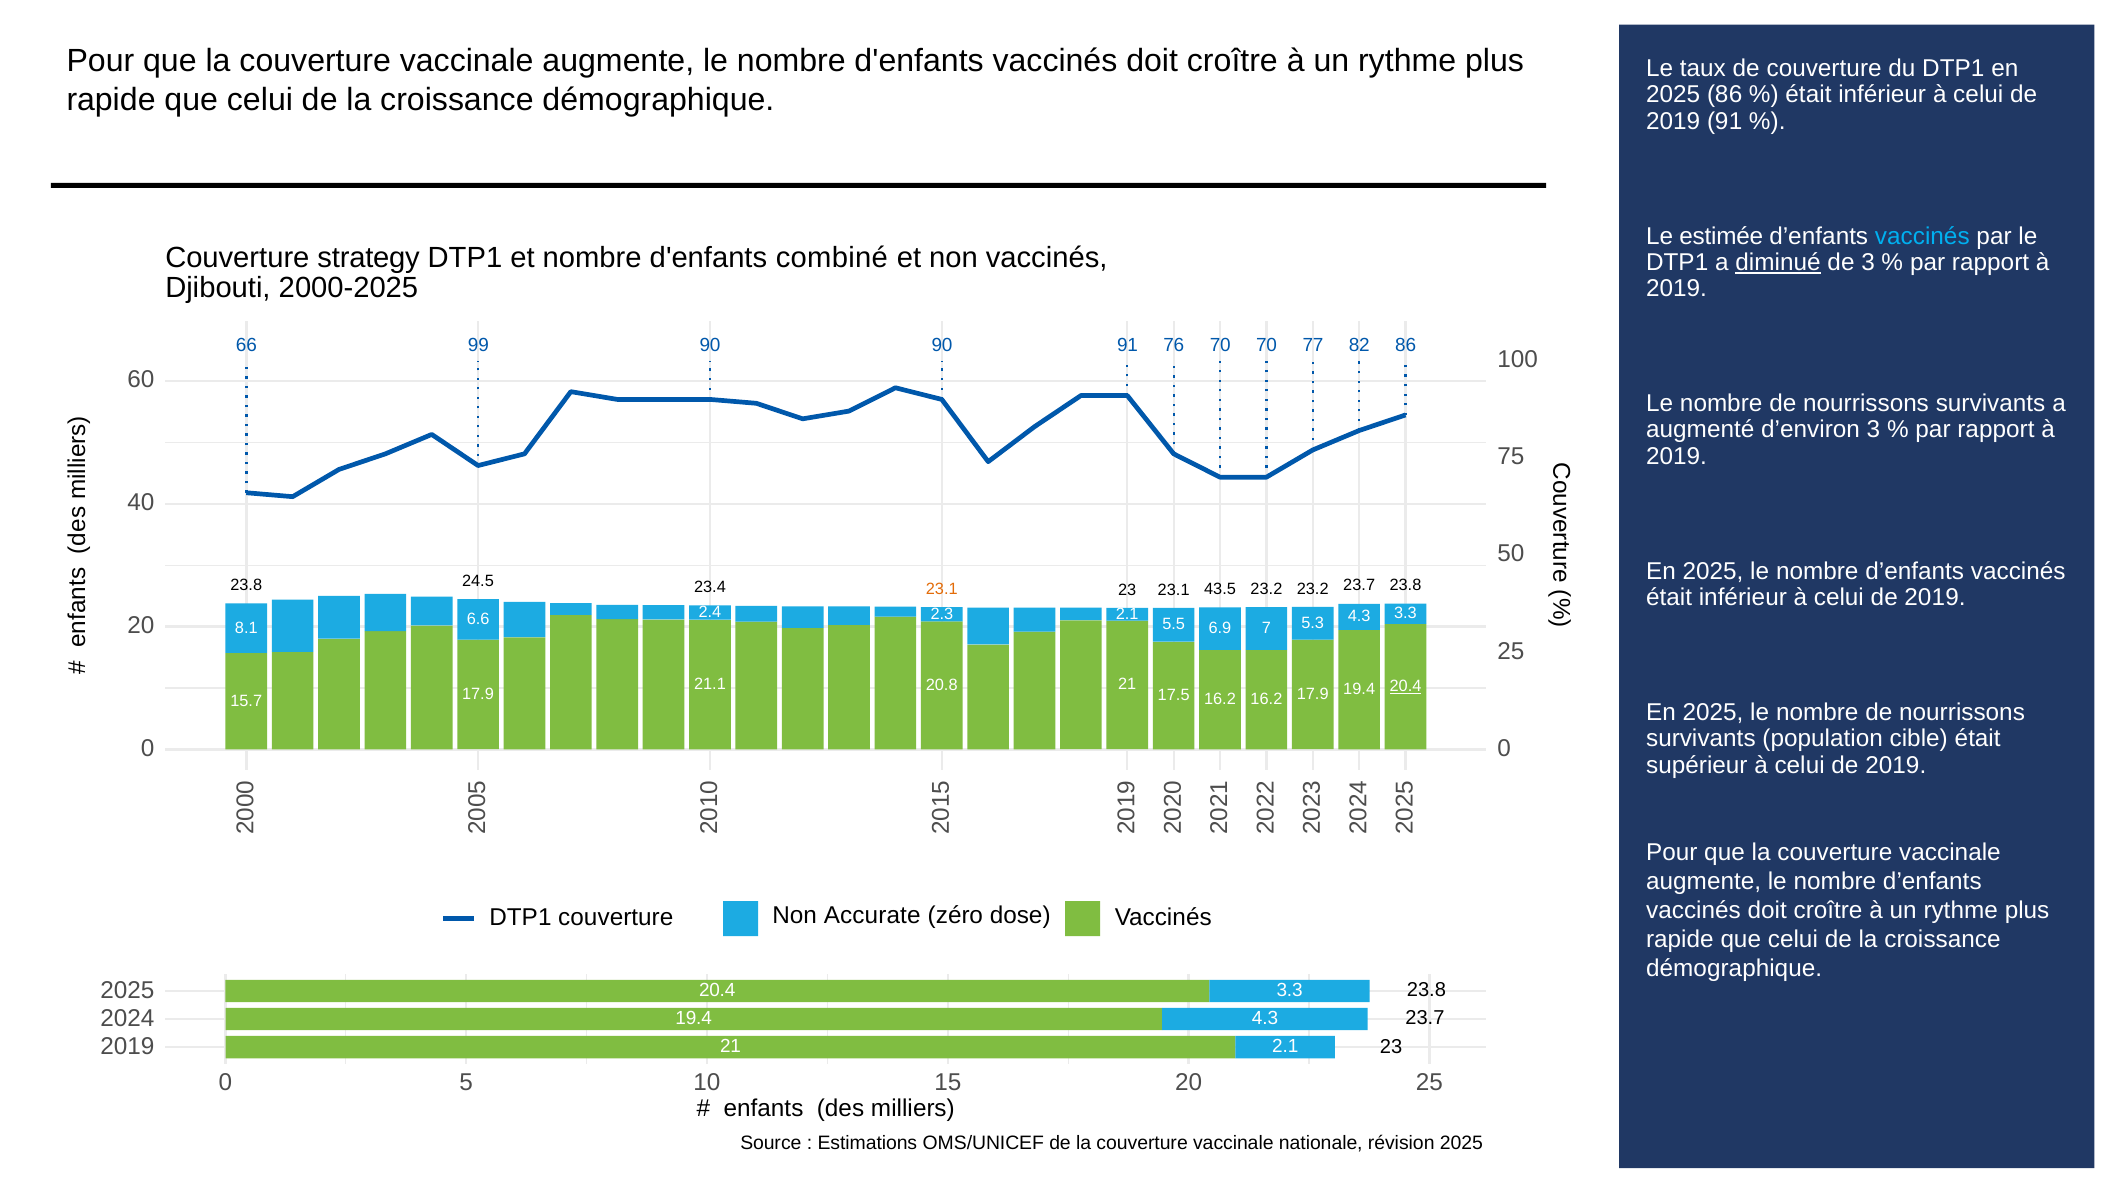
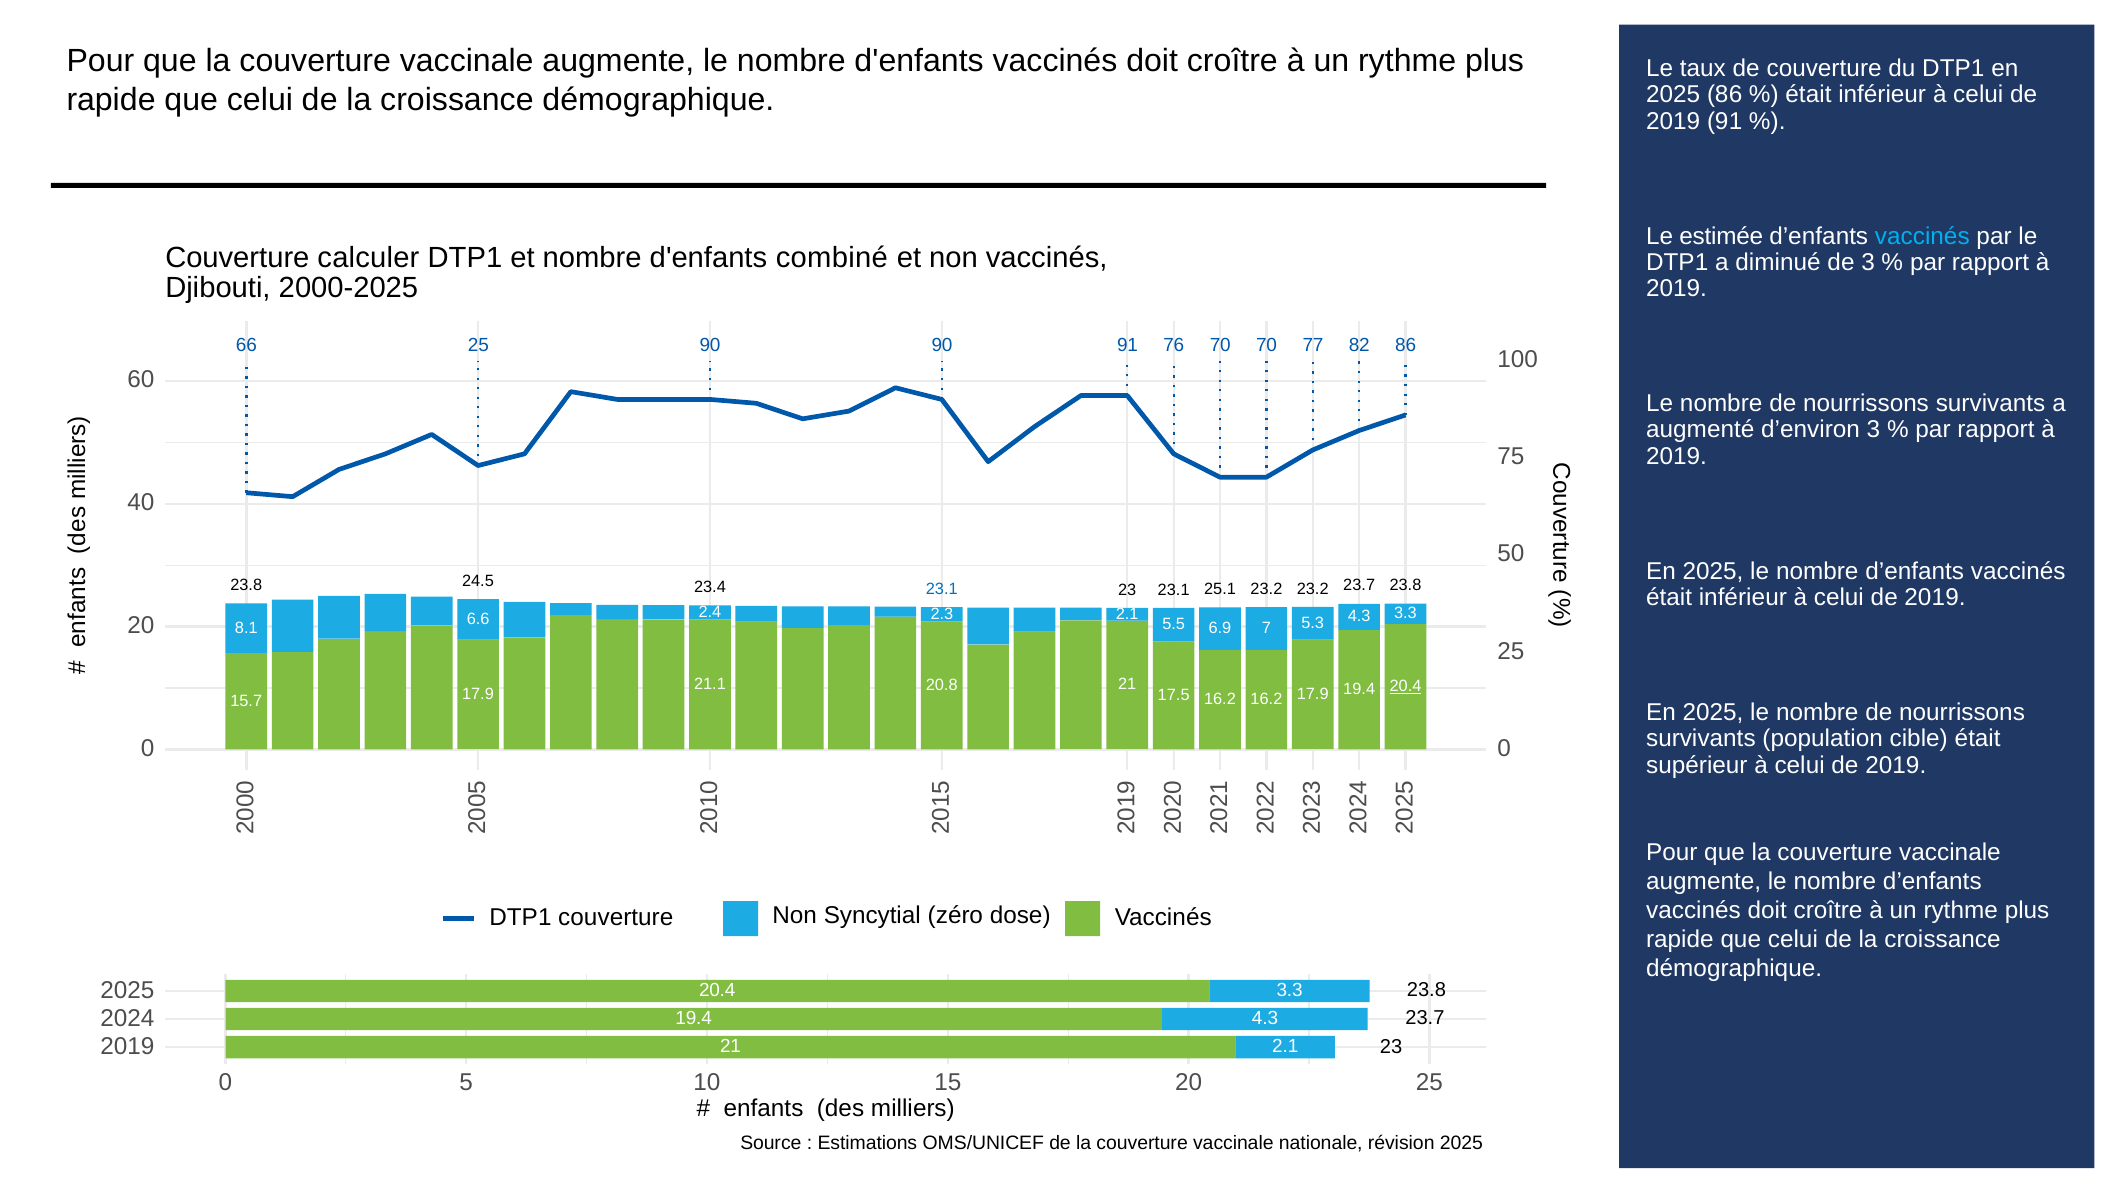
strategy: strategy -> calculer (368, 257)
diminué underline: present -> none (1778, 262)
66 99: 99 -> 25 (478, 345)
23.1 colour: orange -> blue (942, 589)
43.5: 43.5 -> 25.1 (1220, 589)
Accurate: Accurate -> Syncytial (872, 915)
